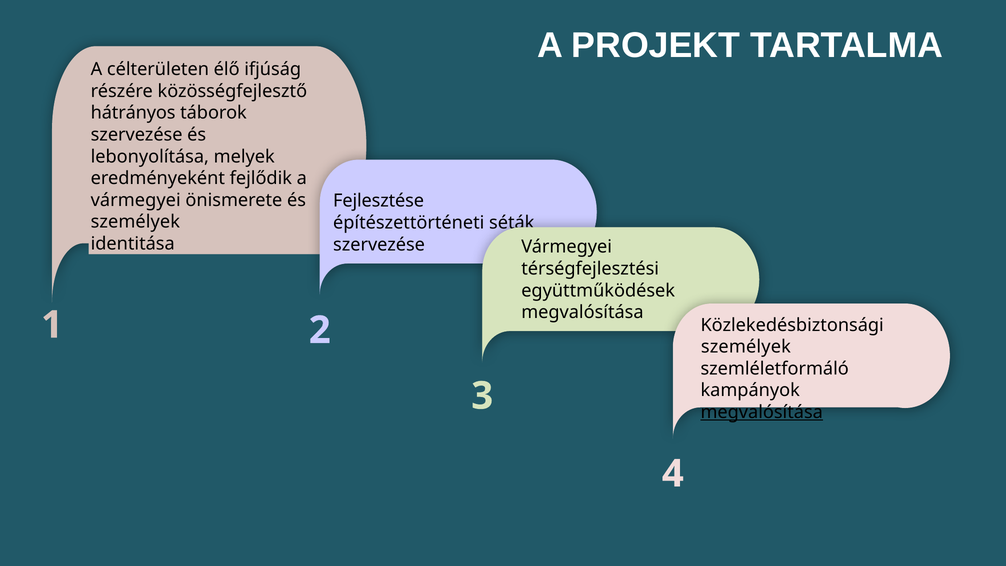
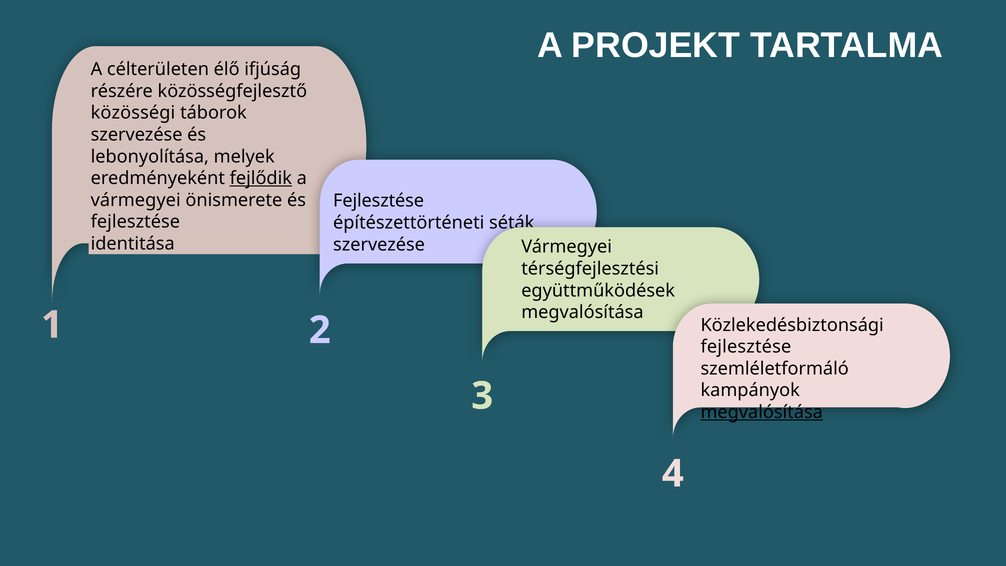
hátrányos: hátrányos -> közösségi (133, 113)
fejlődik underline: none -> present (261, 178)
személyek: személyek -> fejlesztése (135, 222)
személyek: személyek -> fejlesztése (746, 347)
